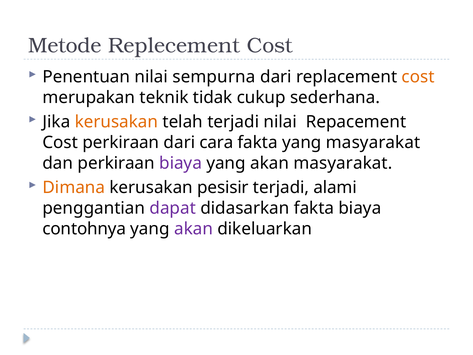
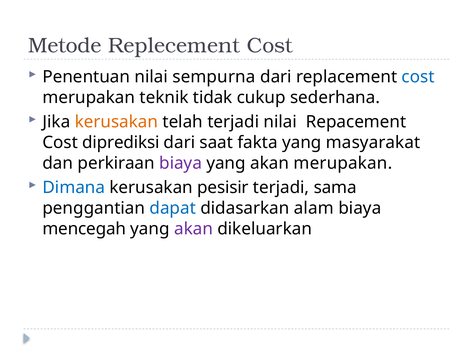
cost colour: orange -> blue (418, 77)
Cost perkiraan: perkiraan -> diprediksi (121, 142)
cara: cara -> saat (216, 142)
akan masyarakat: masyarakat -> merupakan (343, 163)
Dimana colour: orange -> blue (74, 187)
alami: alami -> sama (335, 187)
dapat colour: purple -> blue (173, 208)
didasarkan fakta: fakta -> alam (314, 208)
contohnya: contohnya -> mencegah (84, 229)
